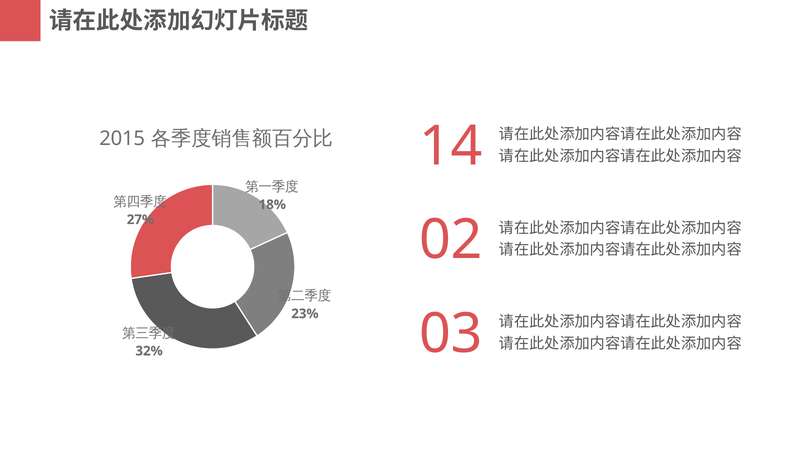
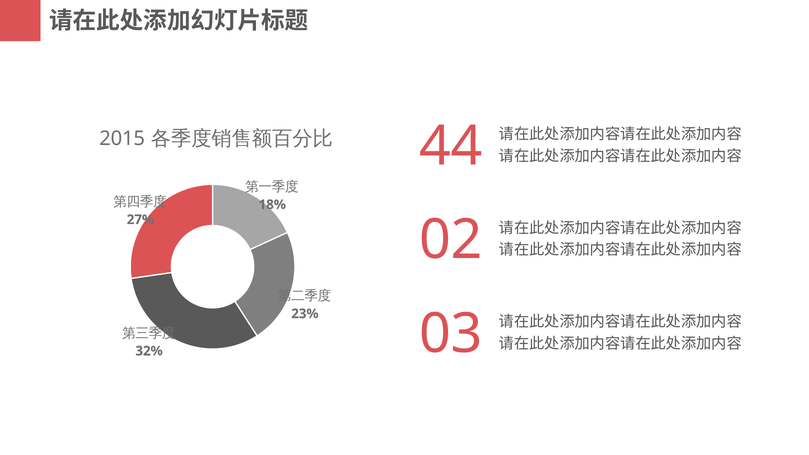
14: 14 -> 44 (451, 146)
